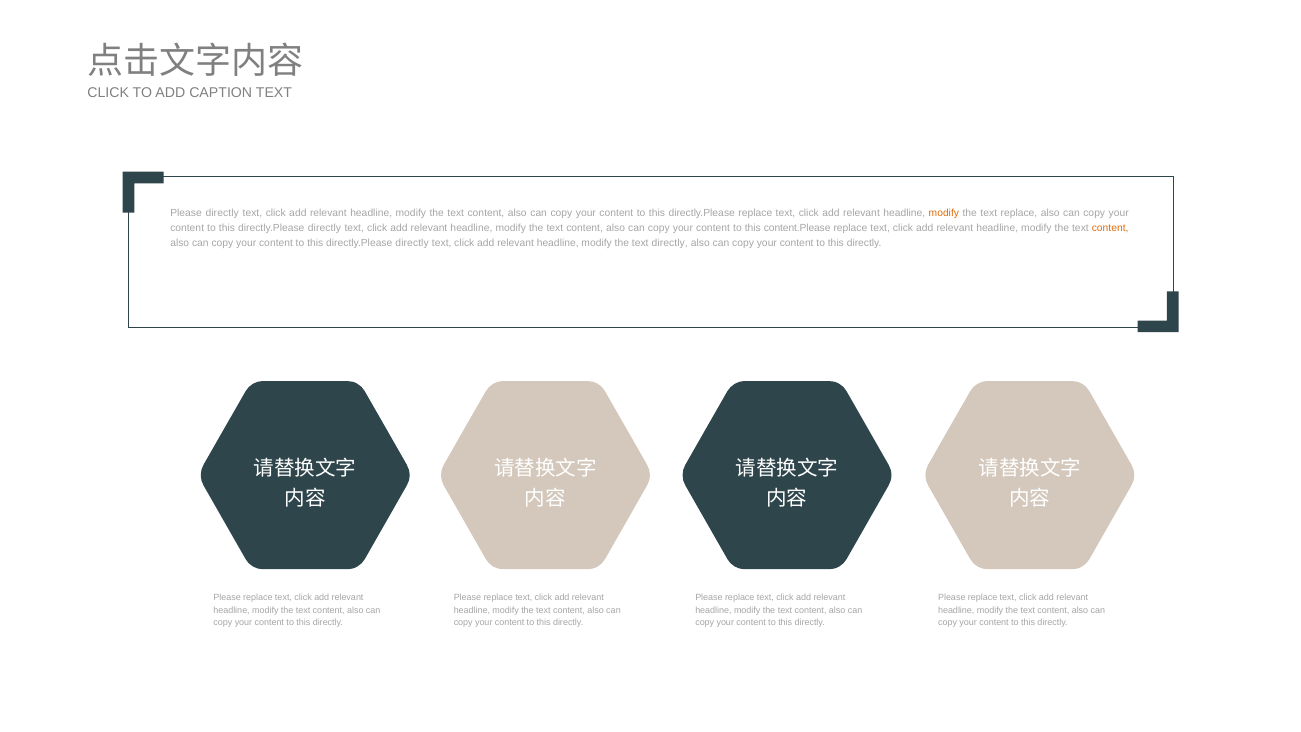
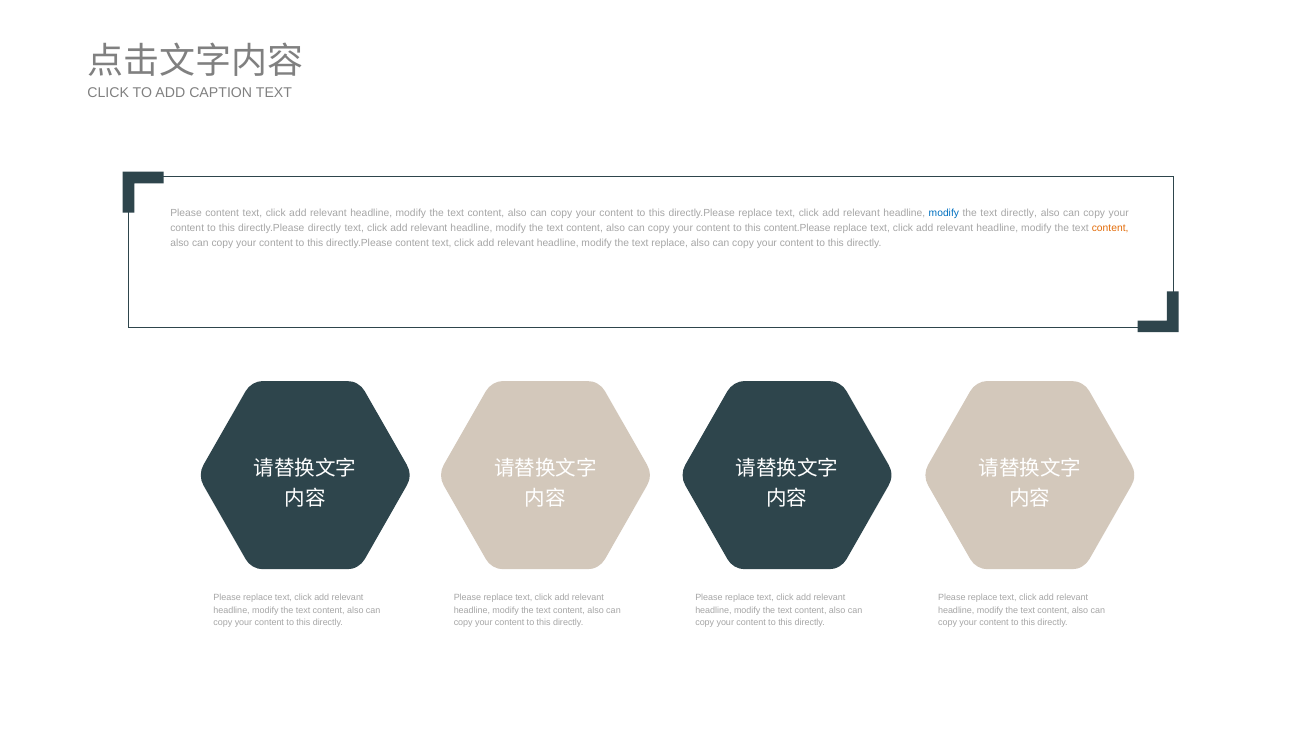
Please directly: directly -> content (222, 213)
modify colour: orange -> blue (944, 213)
text replace: replace -> directly (1019, 213)
directly: directly -> content (412, 243)
text directly: directly -> replace (670, 243)
